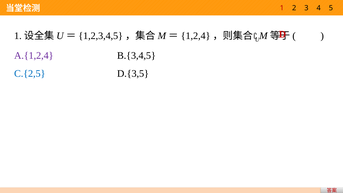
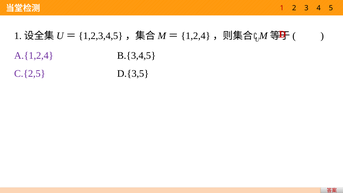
C.{2,5 colour: blue -> purple (30, 74)
